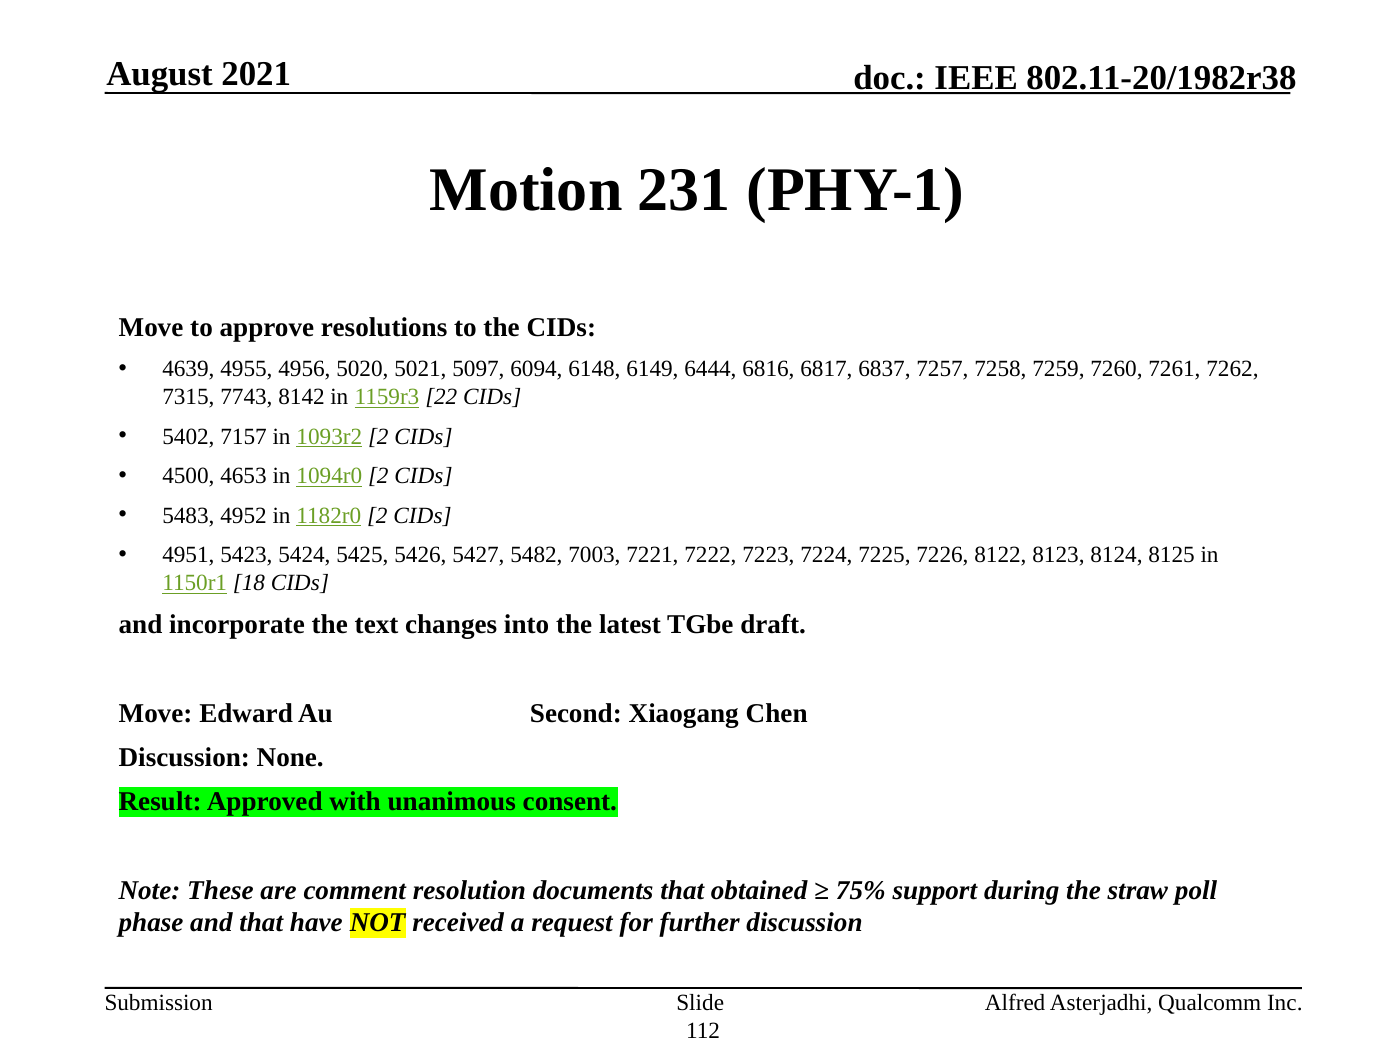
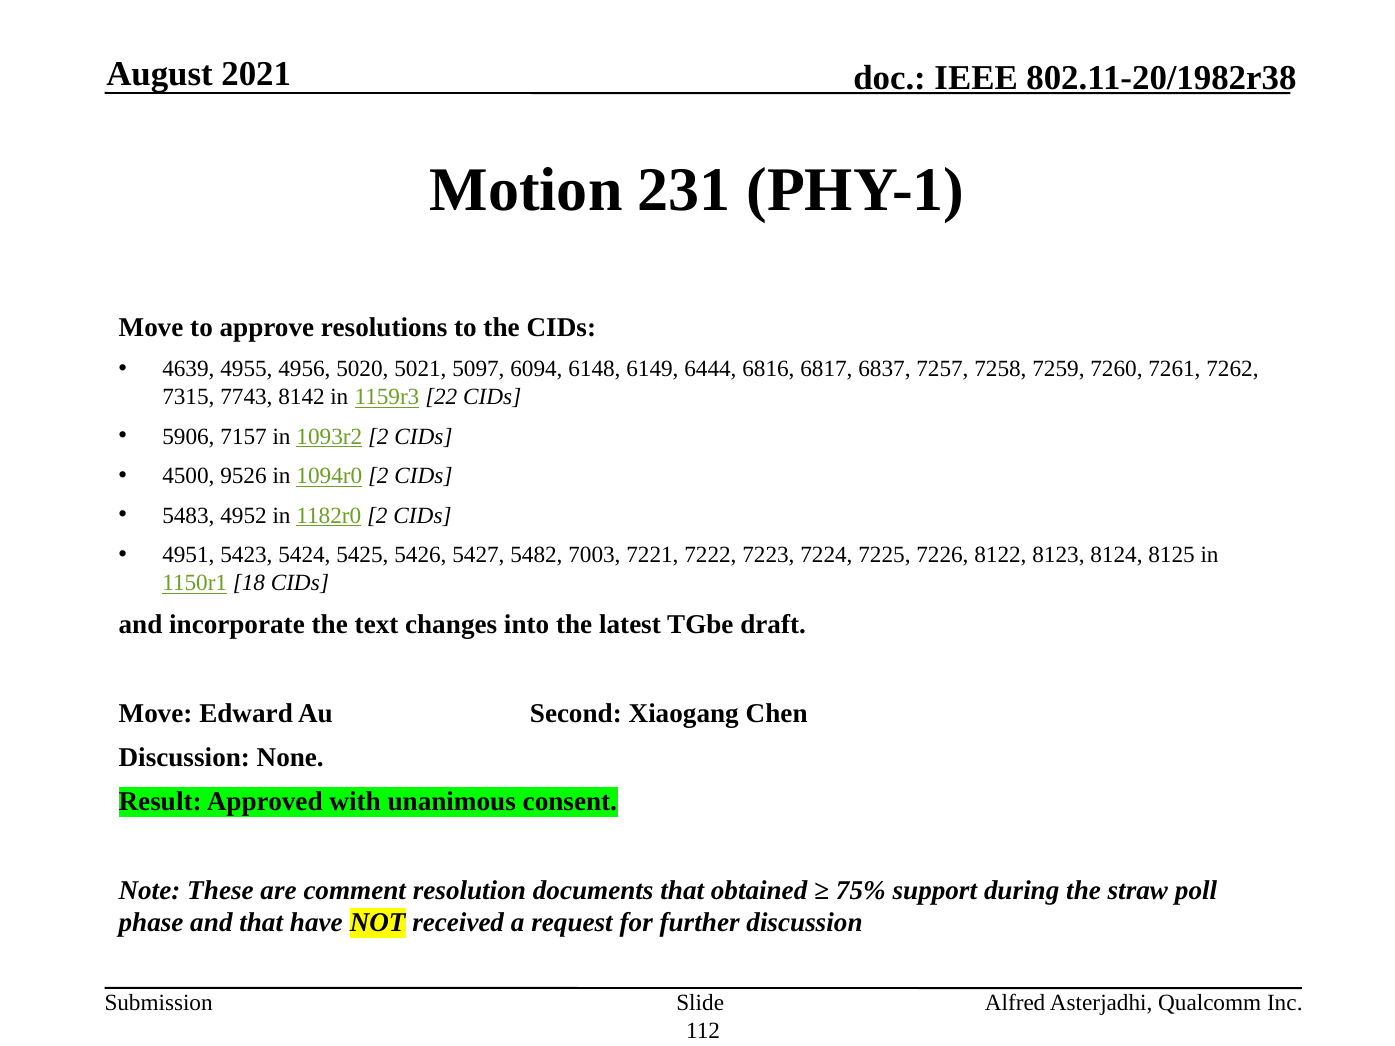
5402: 5402 -> 5906 (188, 436)
4653: 4653 -> 9526 (243, 476)
